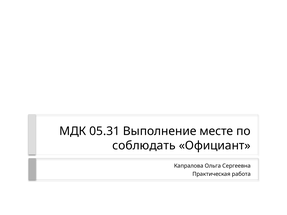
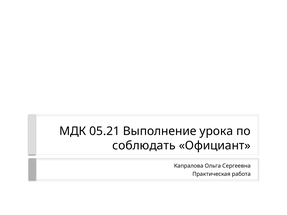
05.31: 05.31 -> 05.21 (105, 131)
месте: месте -> урока (216, 131)
